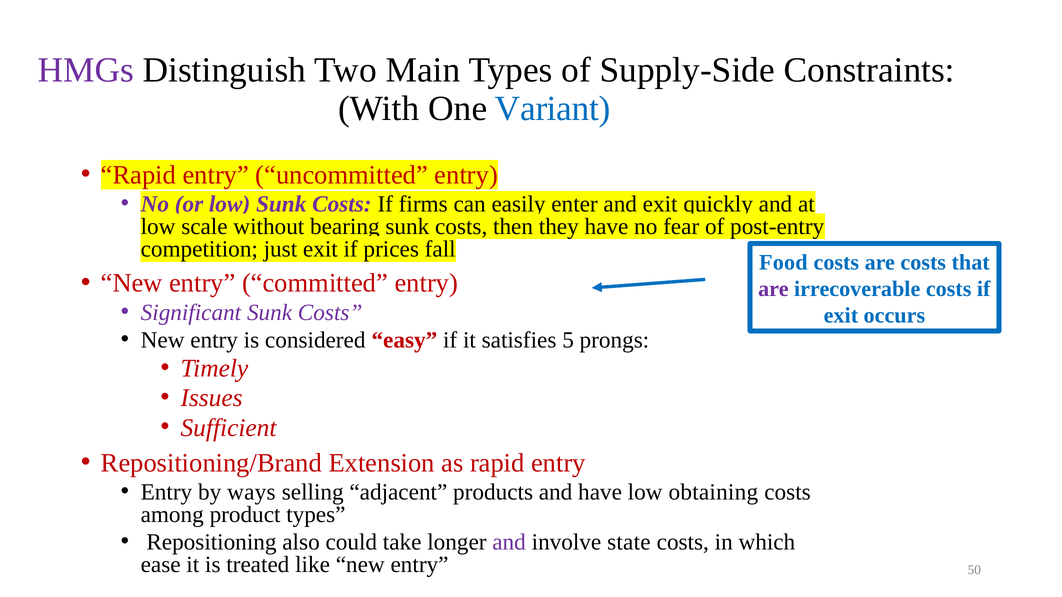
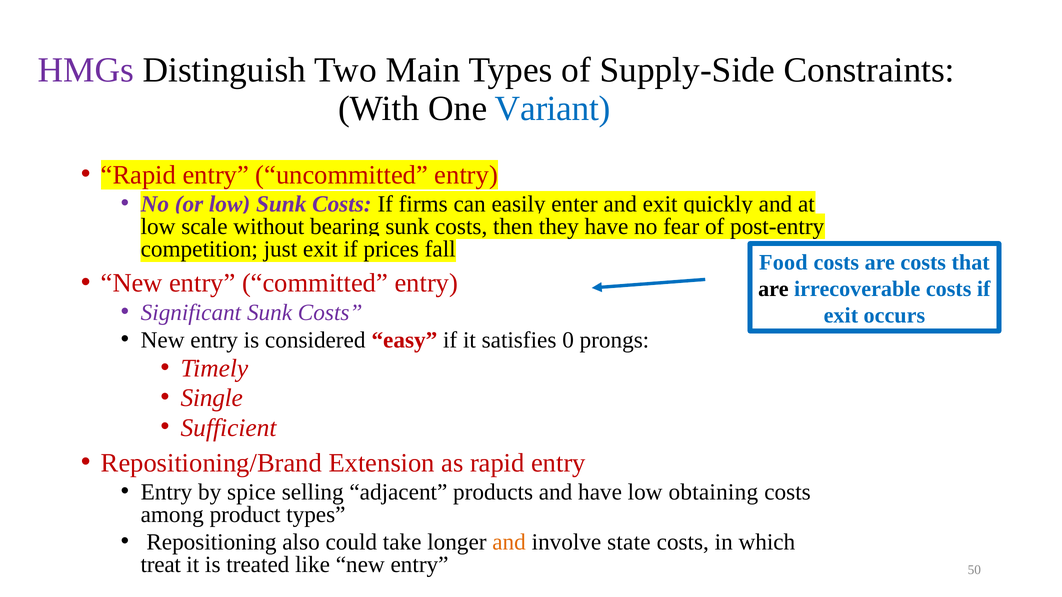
are colour: purple -> black (773, 289)
5: 5 -> 0 (568, 340)
Issues: Issues -> Single (212, 398)
ways: ways -> spice (251, 492)
and colour: purple -> orange (509, 543)
ease: ease -> treat (161, 565)
